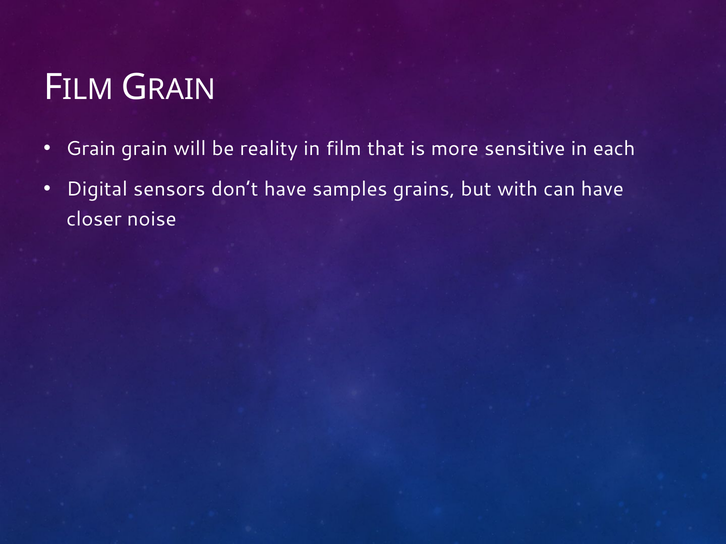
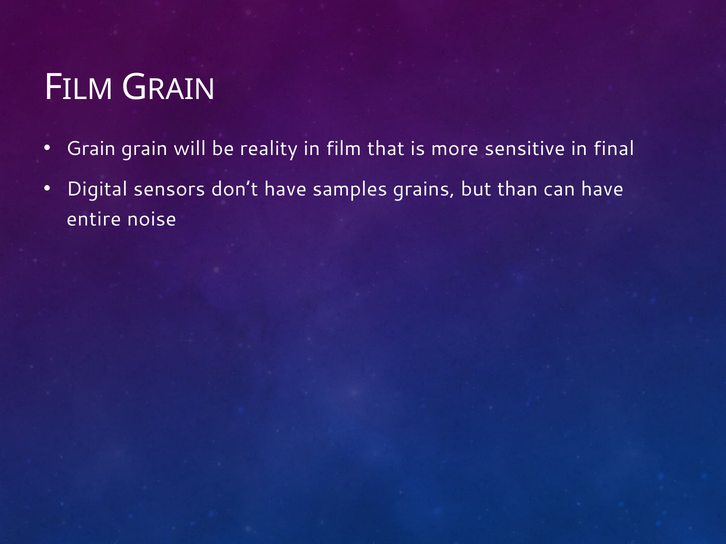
each: each -> final (614, 149)
with: with -> than (518, 189)
closer: closer -> entire (94, 220)
